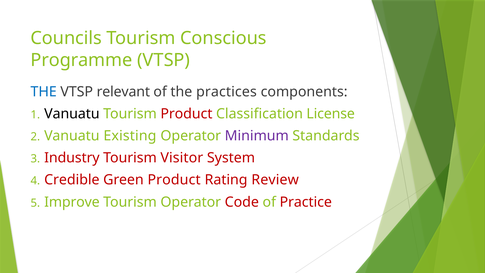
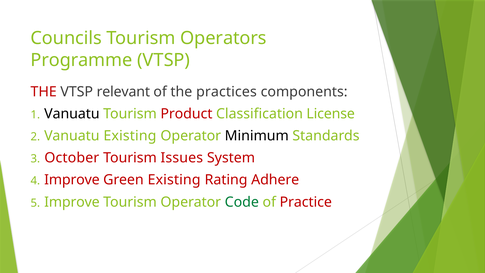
Conscious: Conscious -> Operators (223, 38)
THE colour: blue -> red (44, 92)
Minimum colour: purple -> black (257, 136)
Industry: Industry -> October (72, 158)
Visitor: Visitor -> Issues (182, 158)
Credible: Credible -> Improve (72, 180)
Green Product: Product -> Existing (174, 180)
Review: Review -> Adhere (275, 180)
Code colour: red -> green (242, 202)
